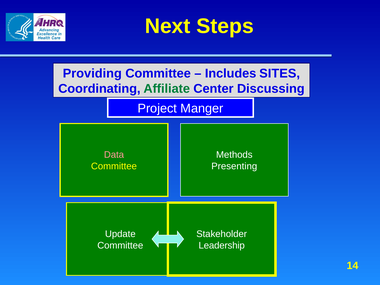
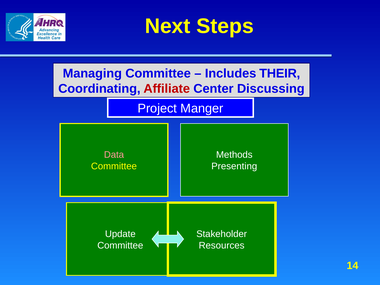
Providing: Providing -> Managing (92, 73)
SITES: SITES -> THEIR (280, 73)
Affiliate colour: green -> red (167, 89)
Leadership: Leadership -> Resources (222, 245)
